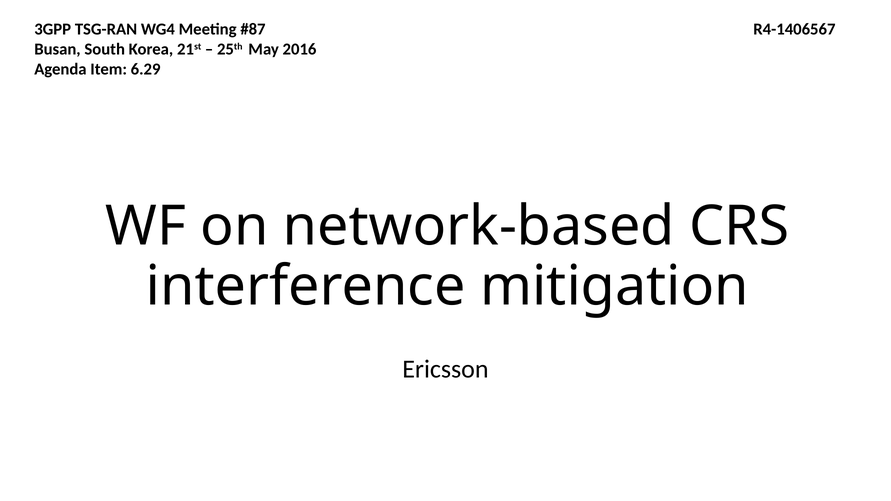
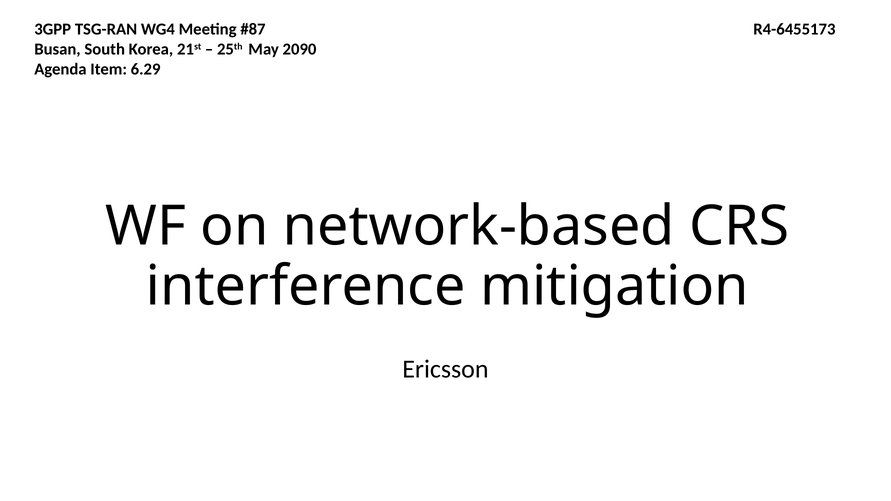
R4-1406567: R4-1406567 -> R4-6455173 (794, 29)
2016: 2016 -> 2090 (300, 49)
